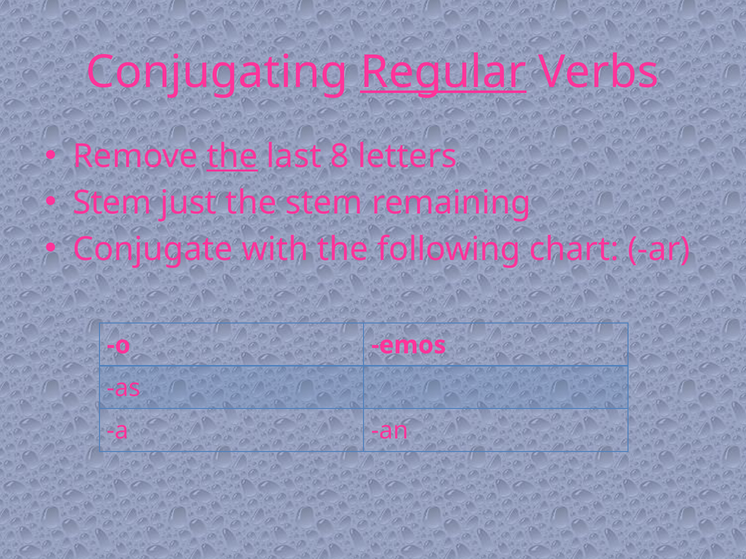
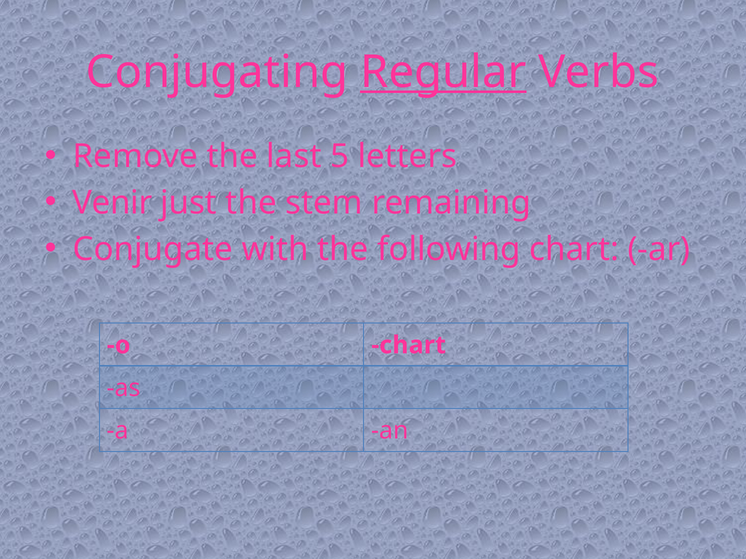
the underline: present -> none (232, 156)
8: 8 -> 5 (340, 156)
Stem: Stem -> Venir (112, 203)
o emos: emos -> chart (409, 345)
